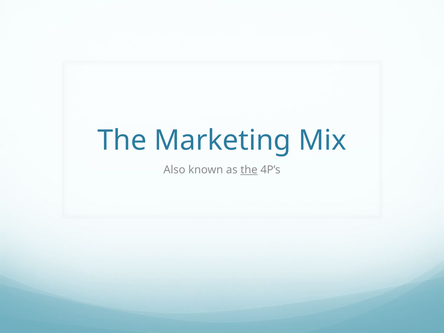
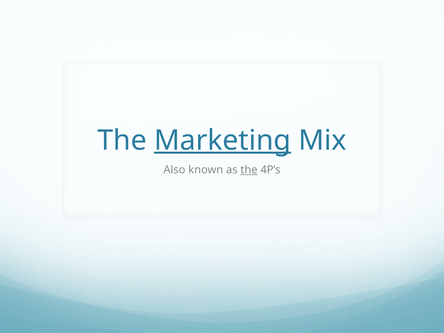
Marketing underline: none -> present (223, 140)
